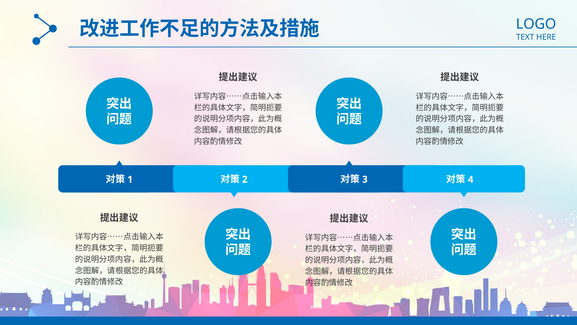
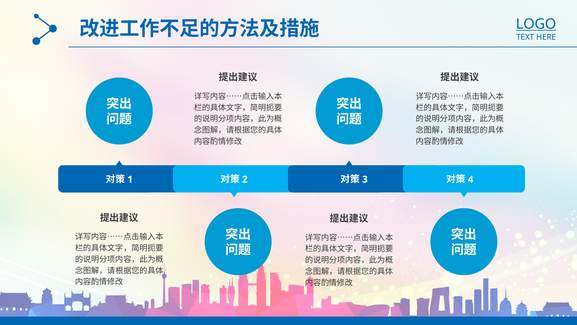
LOGO underline: none -> present (536, 24)
